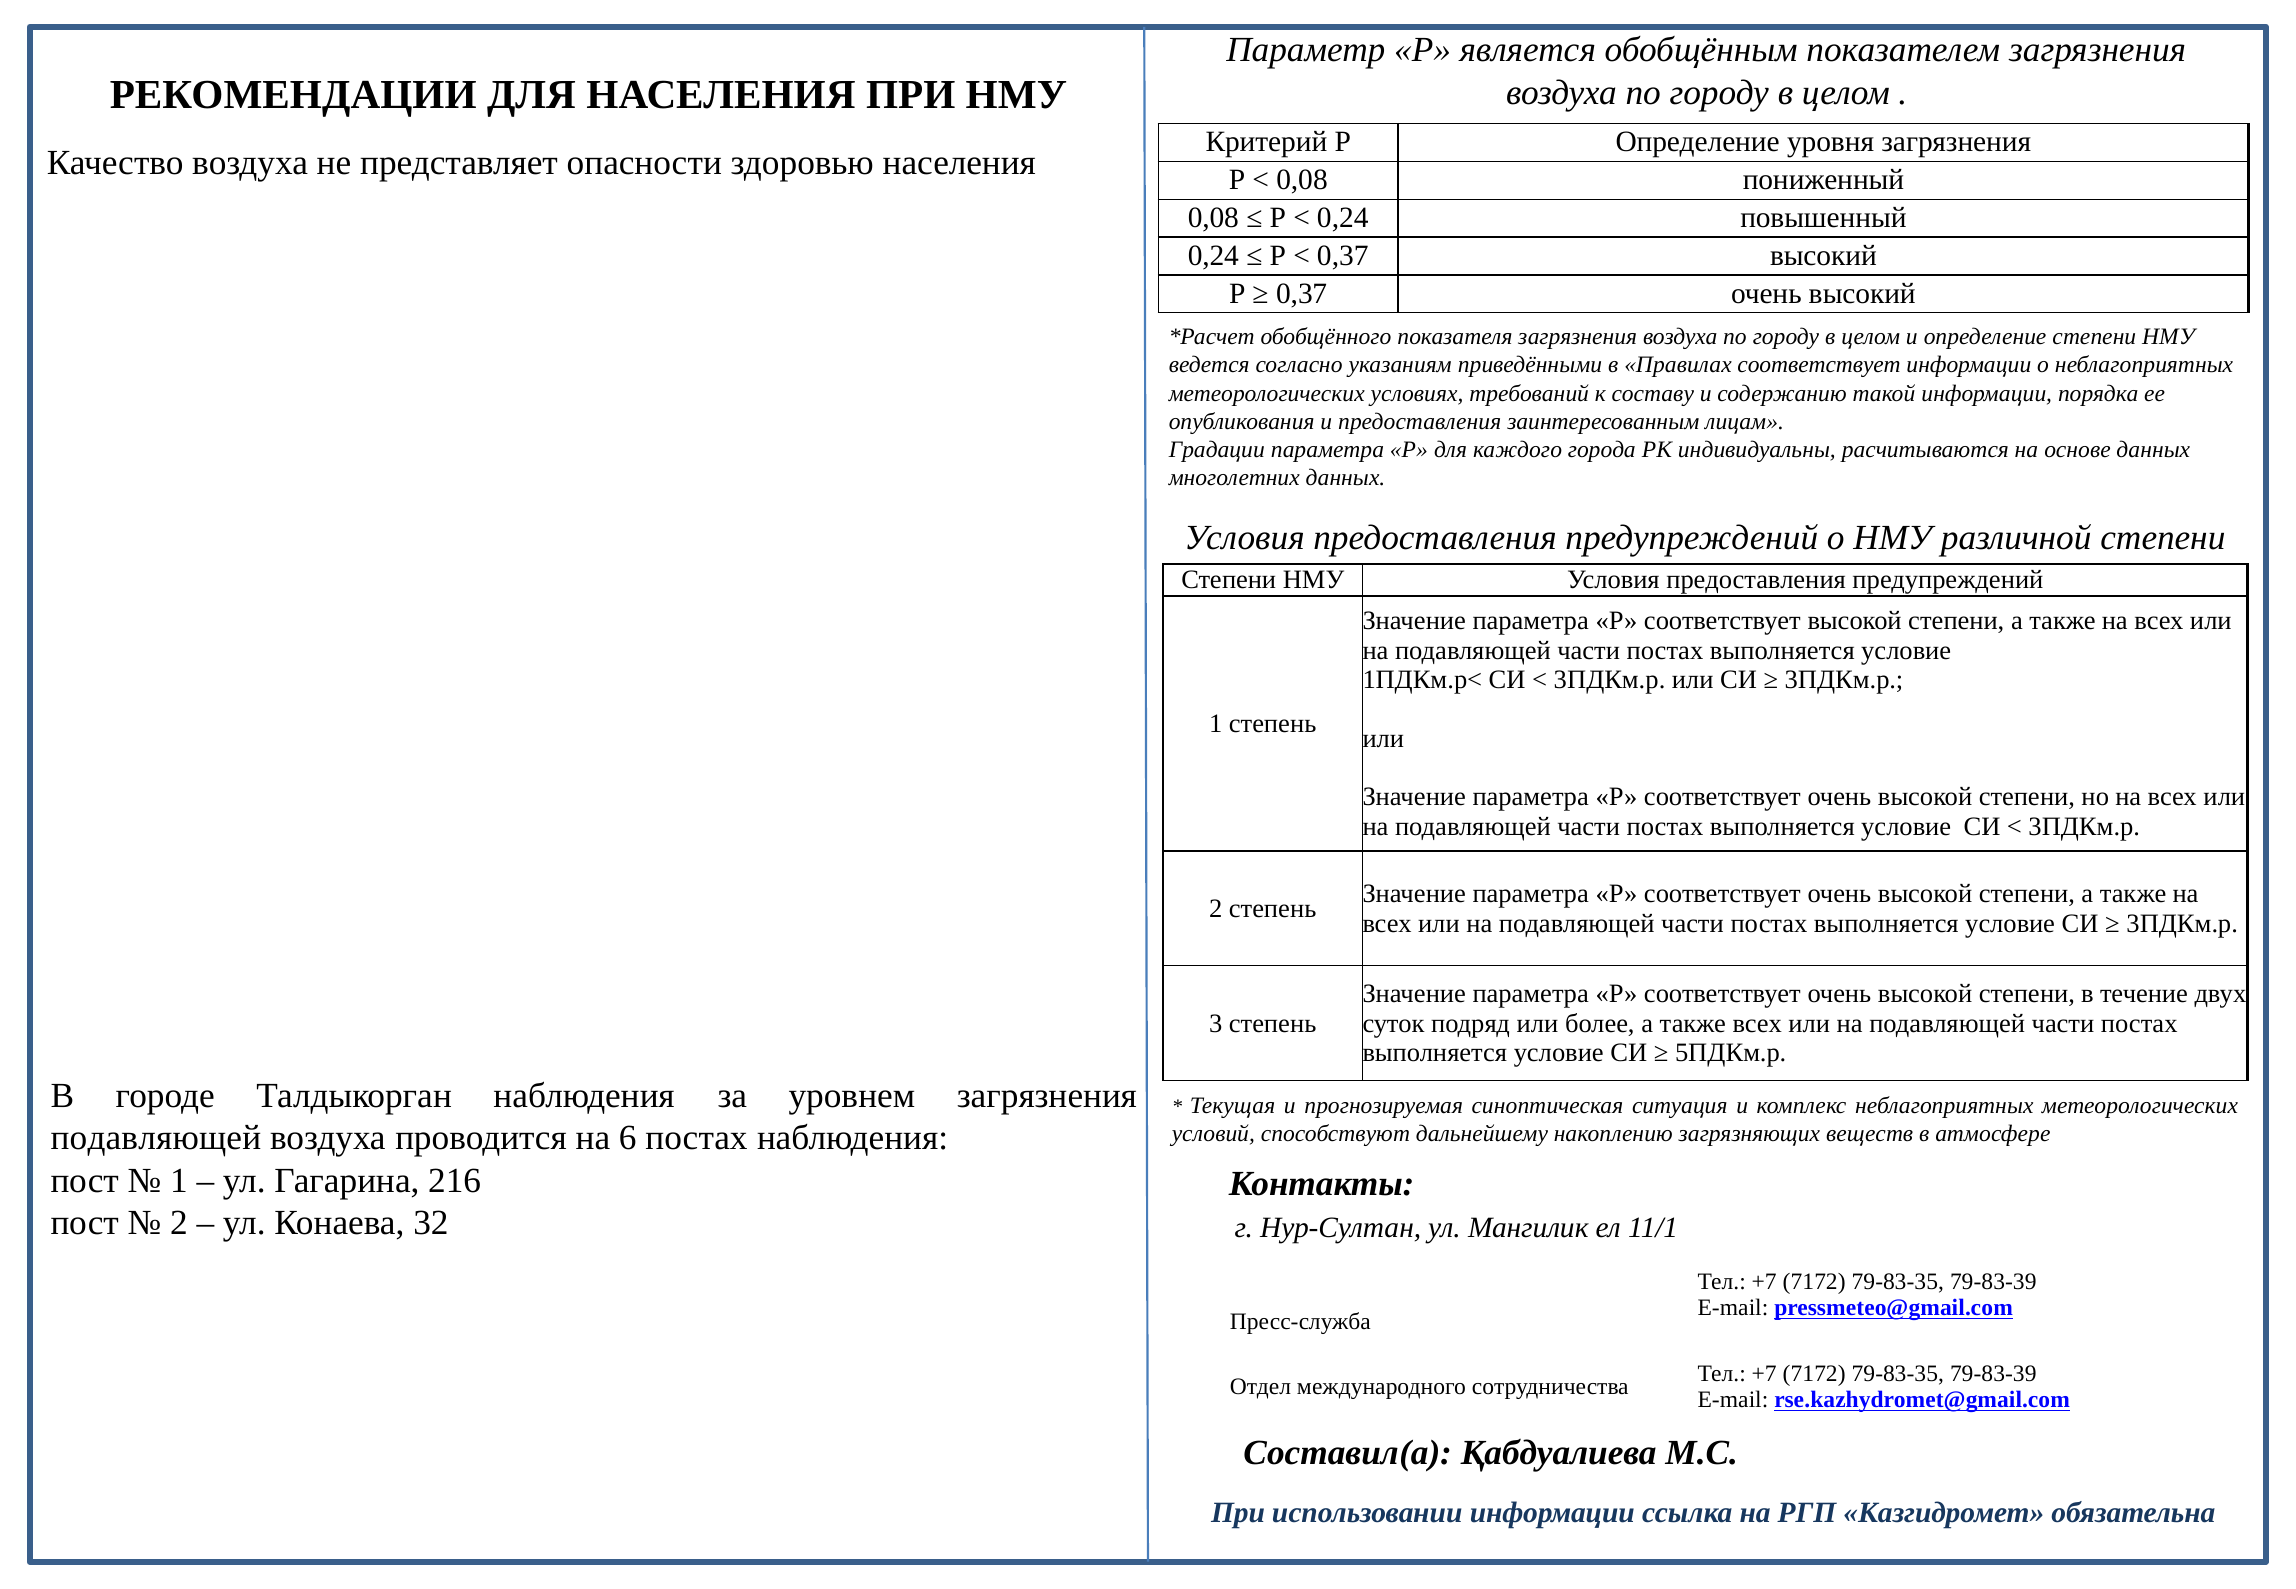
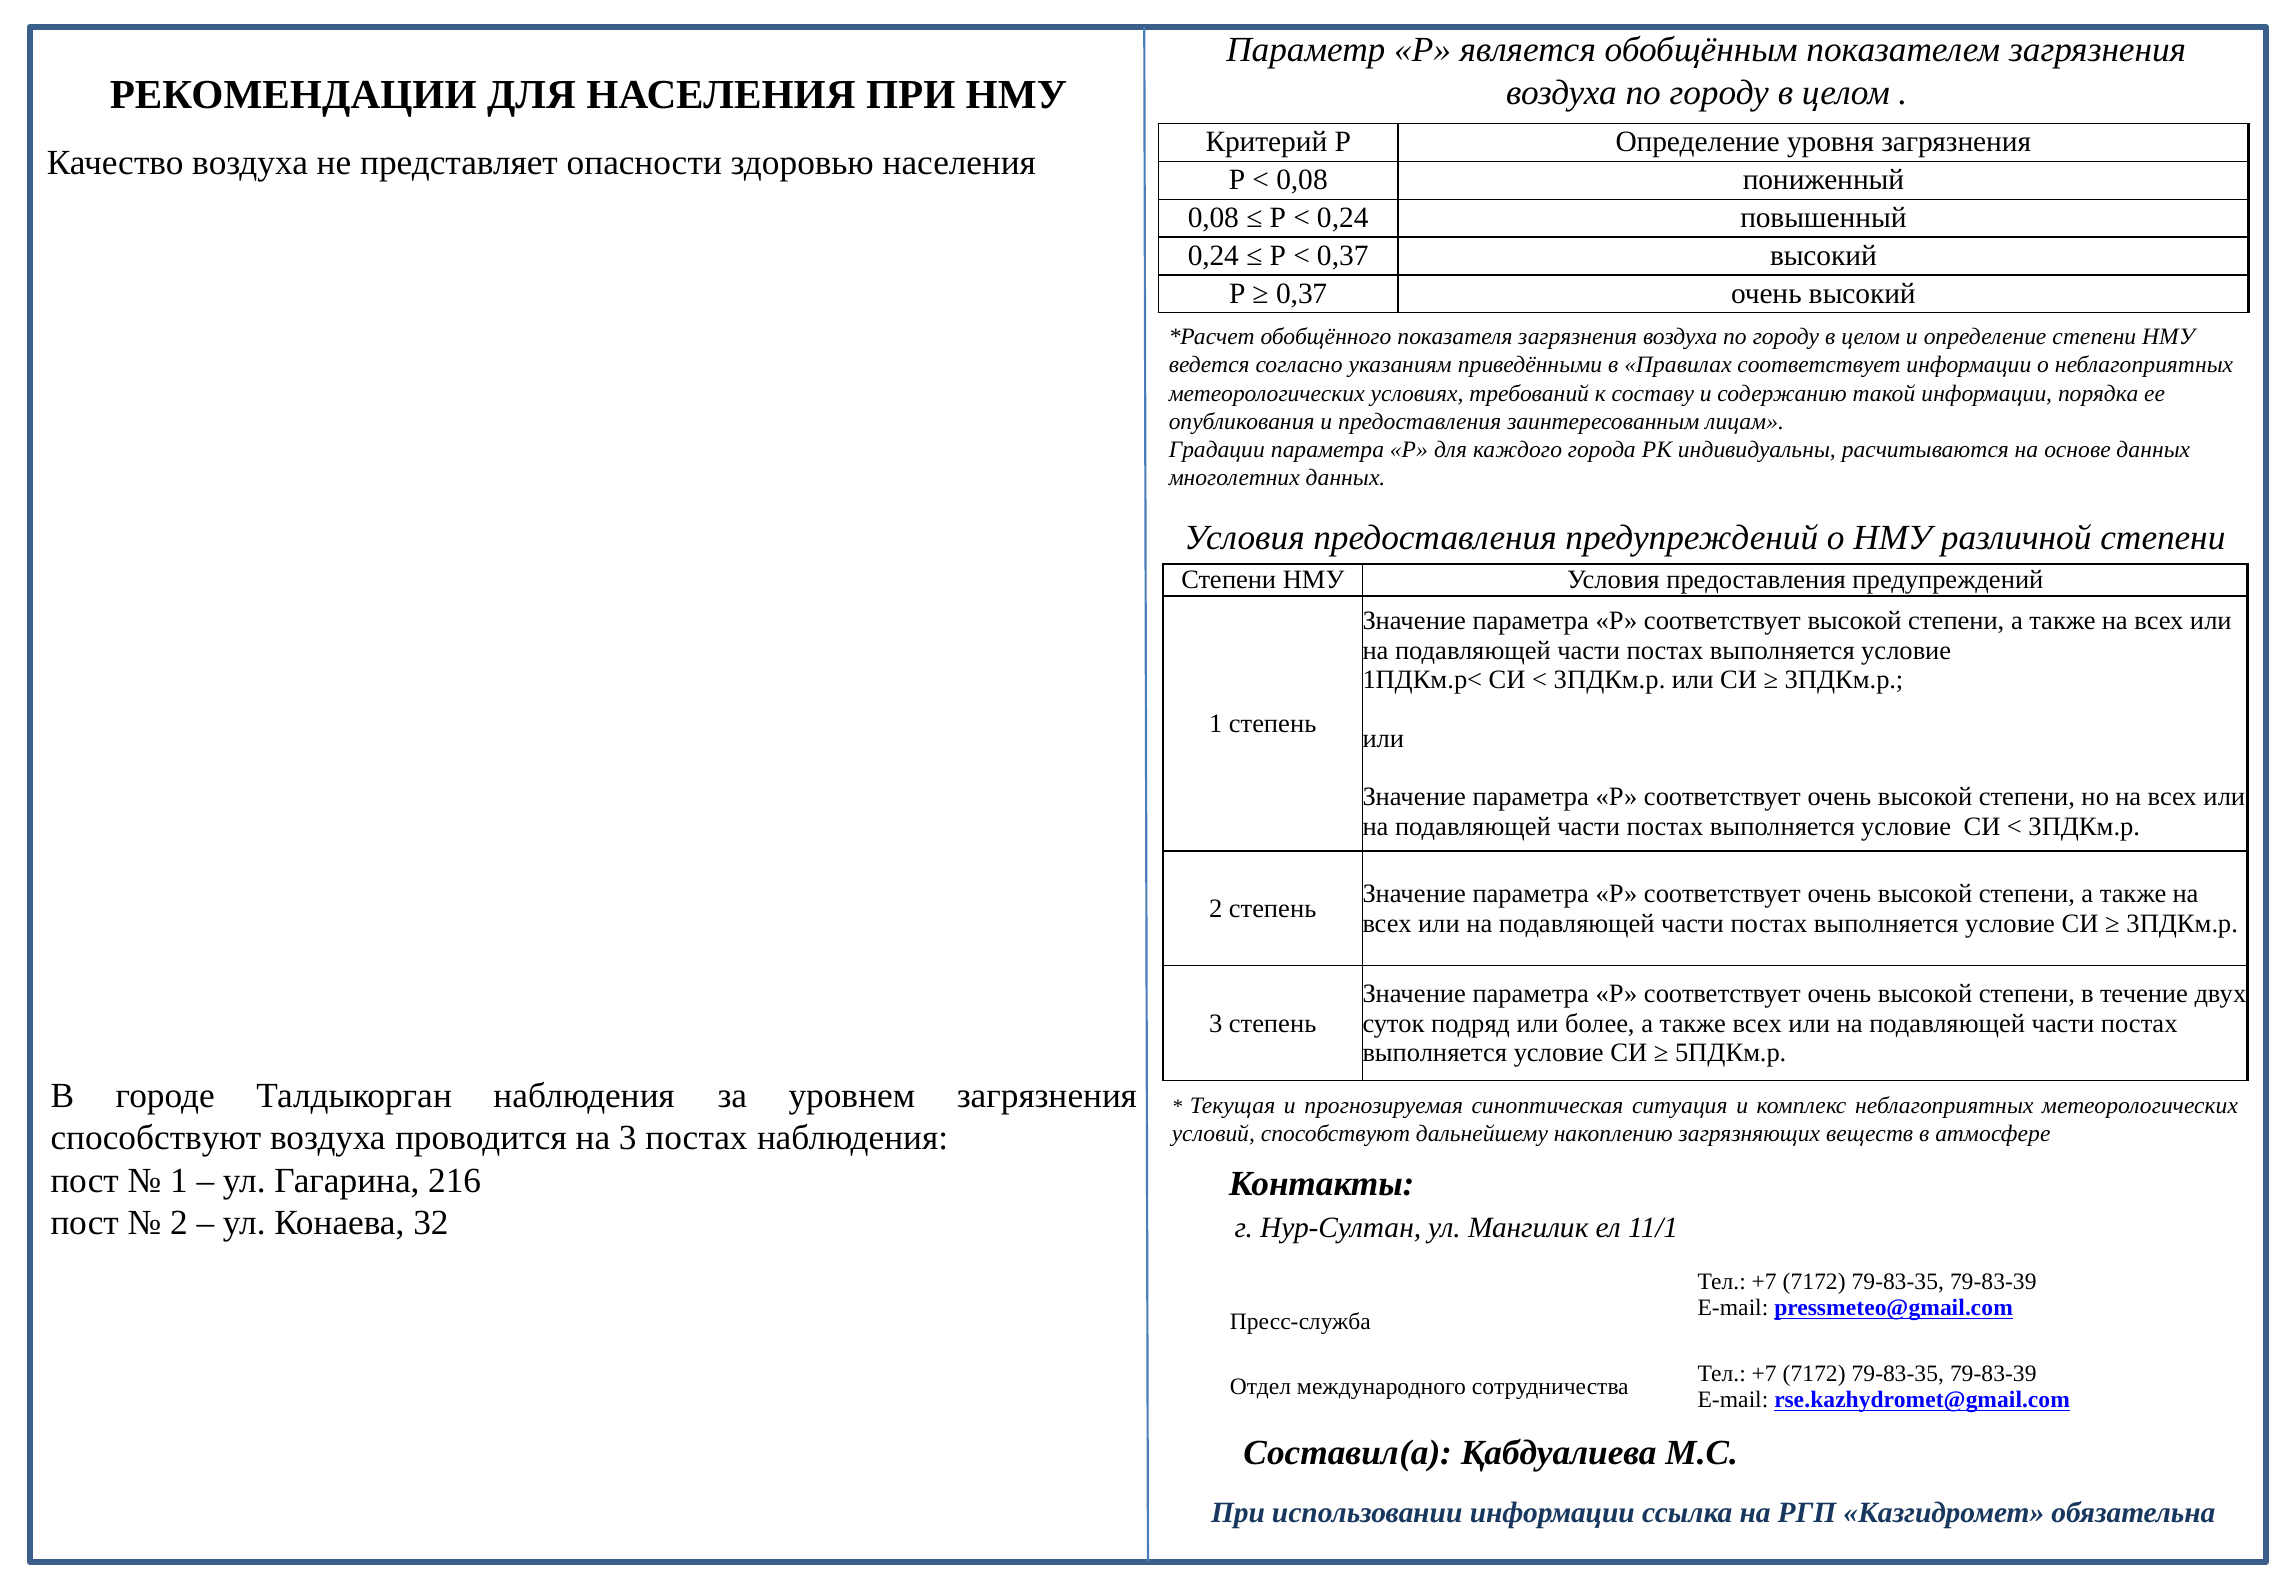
подавляющей: подавляющей -> способствуют (156, 1138)
на 6: 6 -> 3 (628, 1138)
